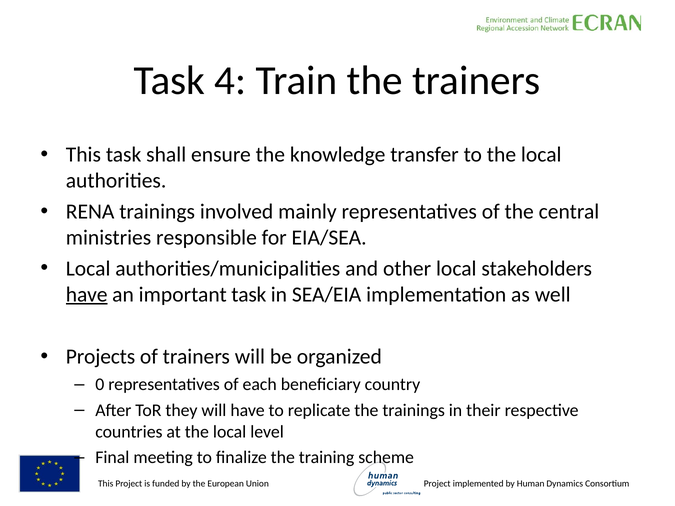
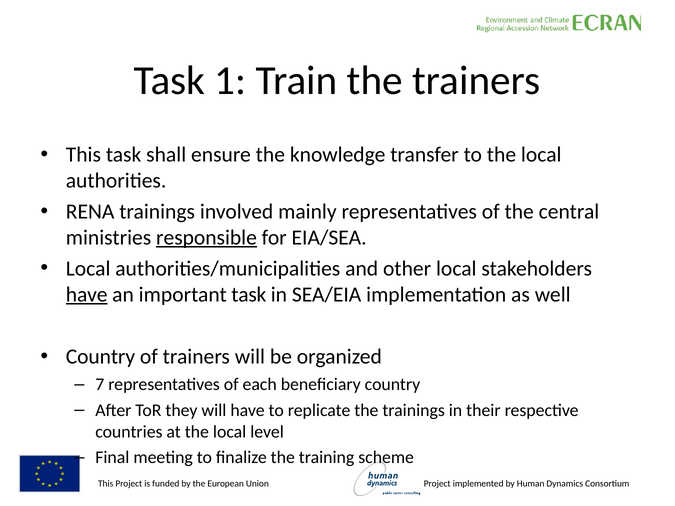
4: 4 -> 1 (230, 81)
responsible underline: none -> present (206, 238)
Projects: Projects -> Country (100, 357)
0: 0 -> 7 (100, 385)
